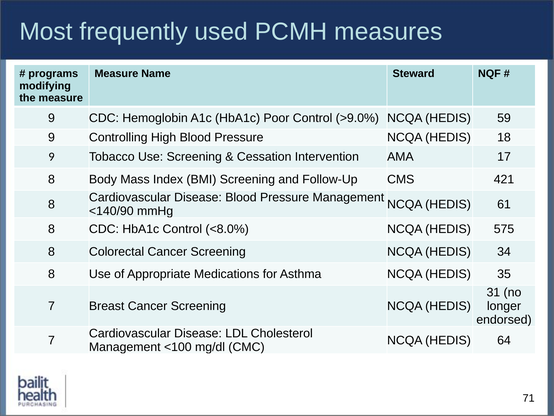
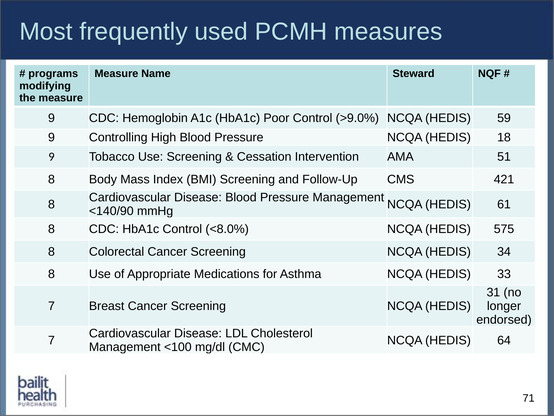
17: 17 -> 51 (504, 157)
35: 35 -> 33 (504, 274)
